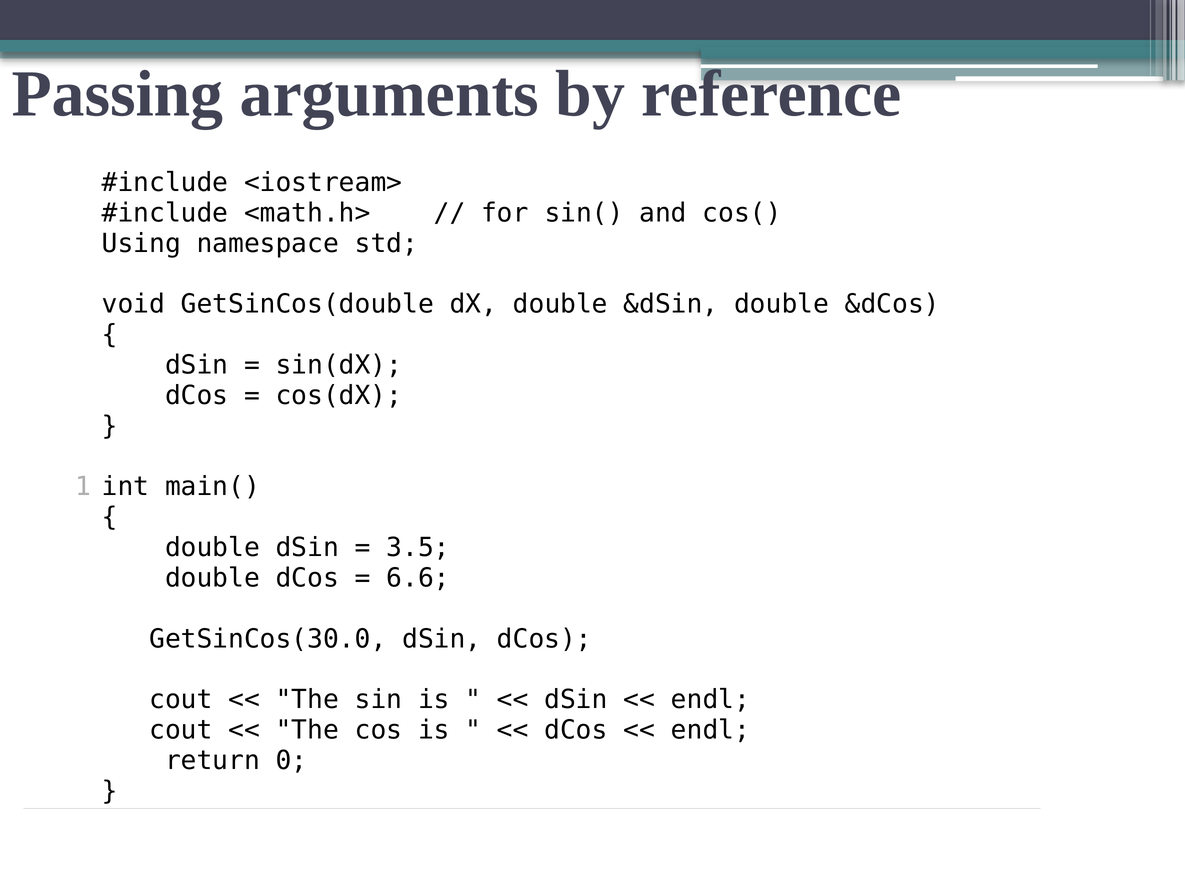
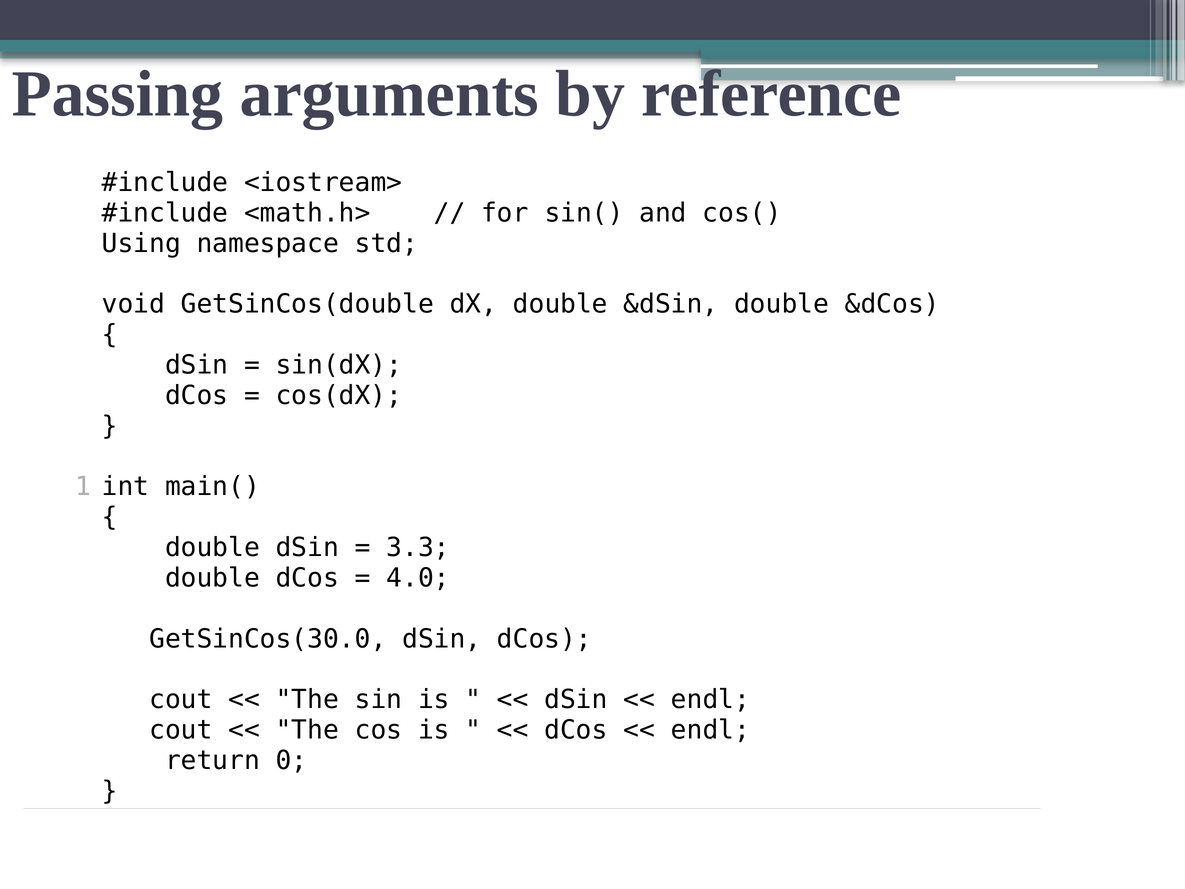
3.5: 3.5 -> 3.3 (418, 547)
6.6: 6.6 -> 4.0 (418, 578)
